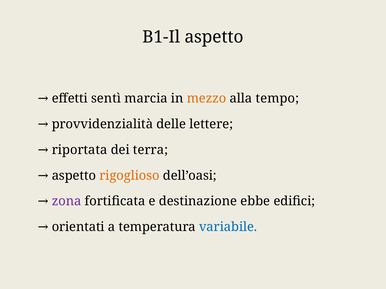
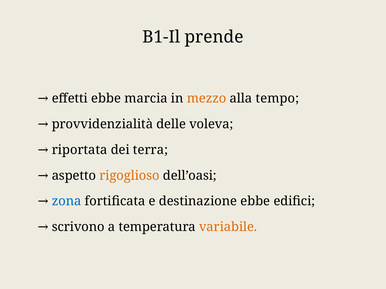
B1-Il aspetto: aspetto -> prende (214, 37)
effetti sentì: sentì -> ebbe (106, 99)
lettere: lettere -> voleva (211, 124)
zona colour: purple -> blue (67, 202)
orientati: orientati -> scrivono (78, 227)
variabile colour: blue -> orange (228, 227)
